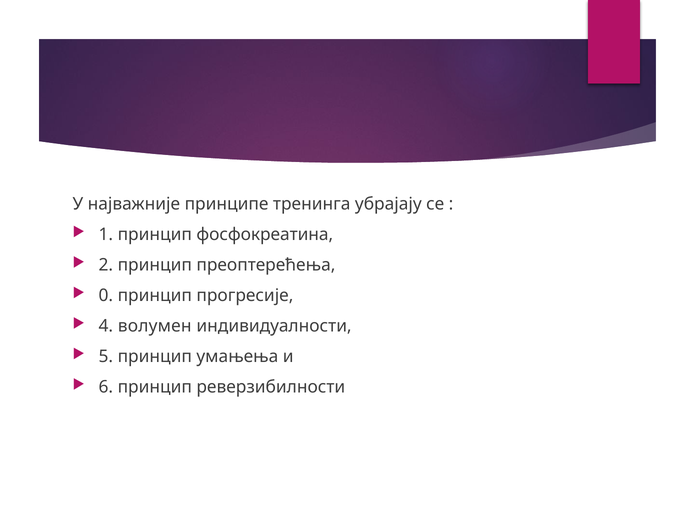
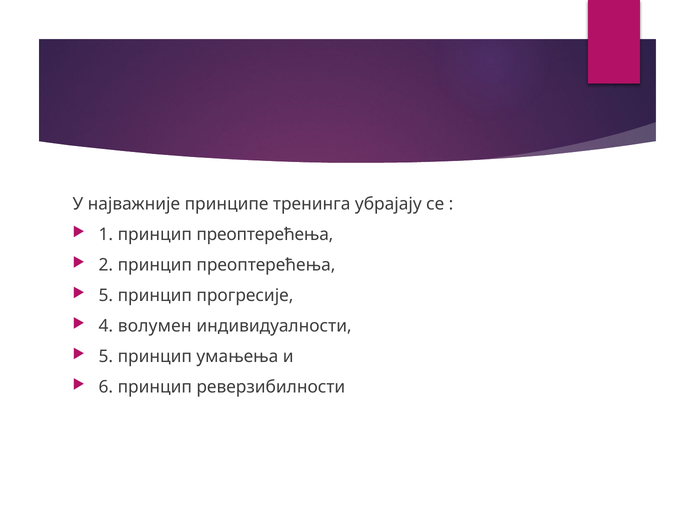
1 принцип фосфокреатина: фосфокреатина -> преоптерећења (265, 234)
0: 0 -> 5 (106, 295)
